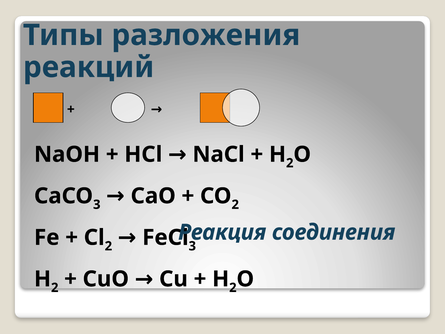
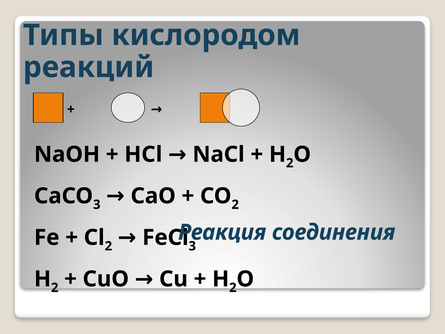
разложения: разложения -> кислородом (206, 35)
